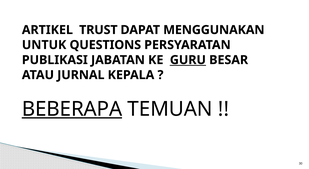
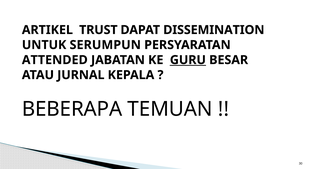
MENGGUNAKAN: MENGGUNAKAN -> DISSEMINATION (214, 30)
QUESTIONS: QUESTIONS -> SERUMPUN (105, 45)
PUBLIKASI: PUBLIKASI -> ATTENDED (55, 60)
BEBERAPA underline: present -> none (72, 109)
